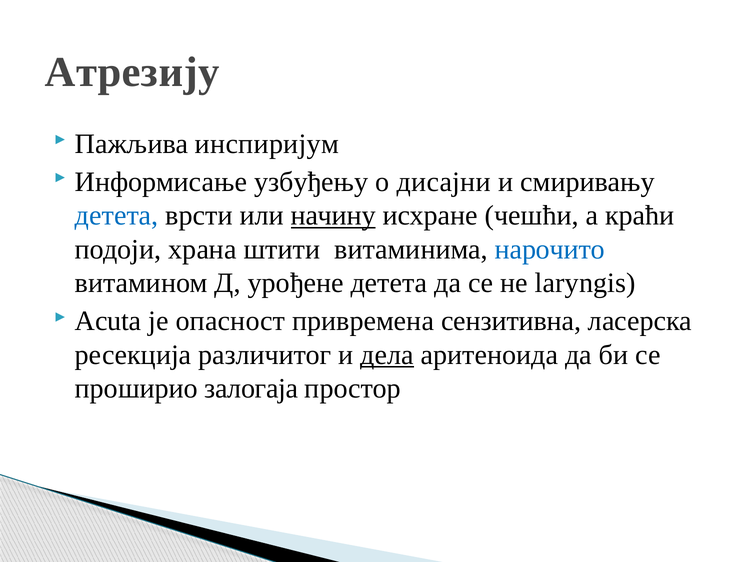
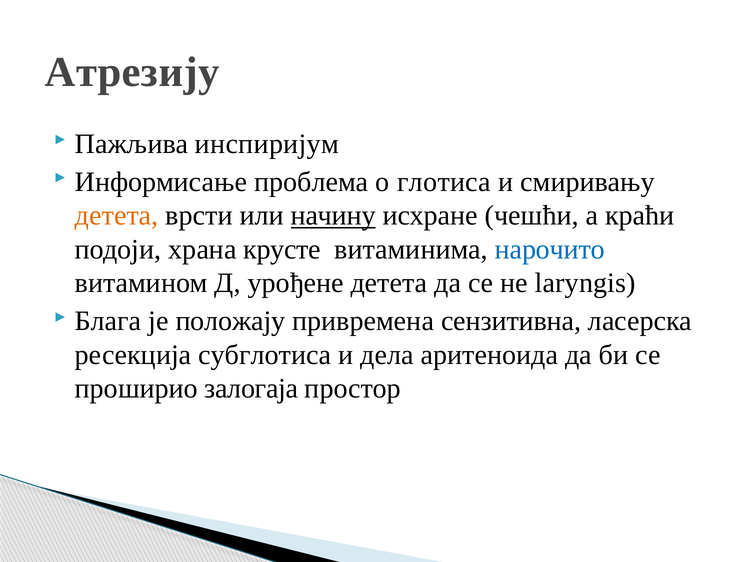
узбуђењу: узбуђењу -> проблема (311, 182)
дисајни: дисајни -> глотиса (444, 182)
детета colour: blue -> orange (117, 216)
штити: штити -> крусте (282, 250)
Aсuta: Aсuta -> Блага (108, 321)
опасност: опасност -> положају (230, 321)
различитог: различитог -> субглотиса (265, 355)
дела underline: present -> none (387, 355)
